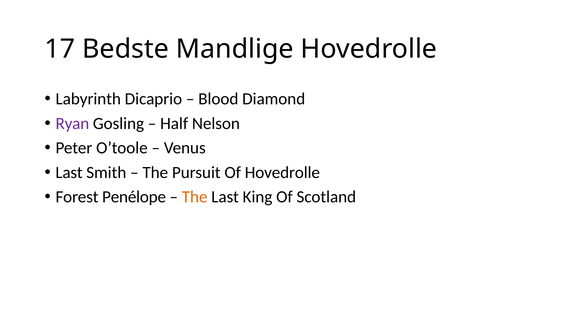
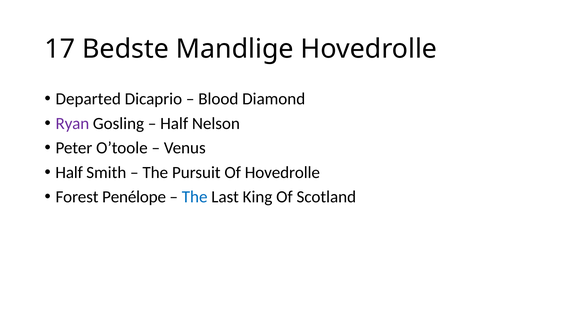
Labyrinth: Labyrinth -> Departed (88, 99)
Last: Last -> Half (69, 172)
The colour: orange -> blue (195, 197)
